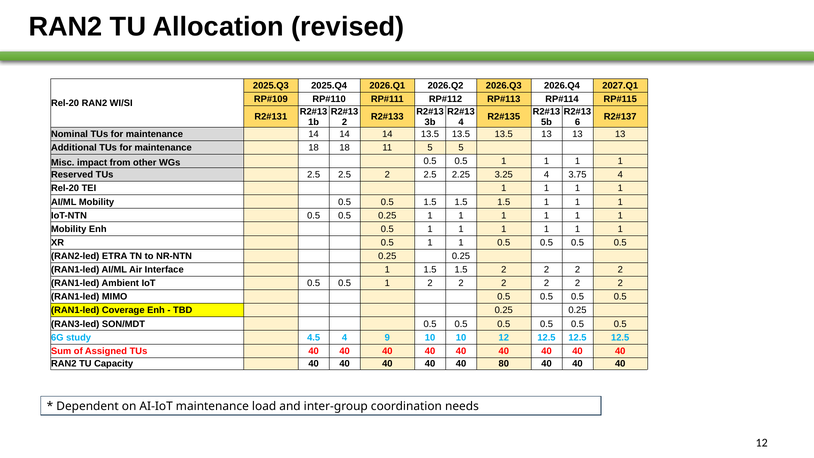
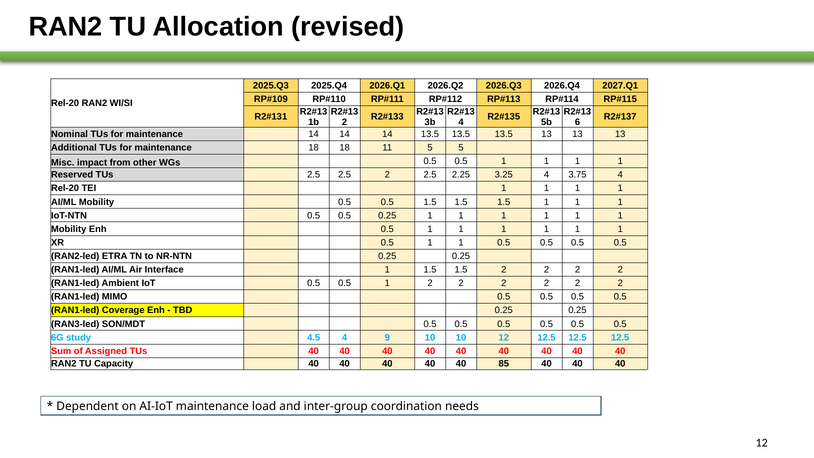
80: 80 -> 85 (504, 364)
